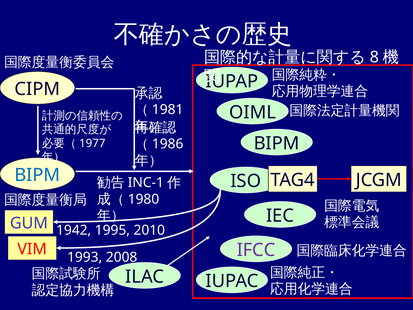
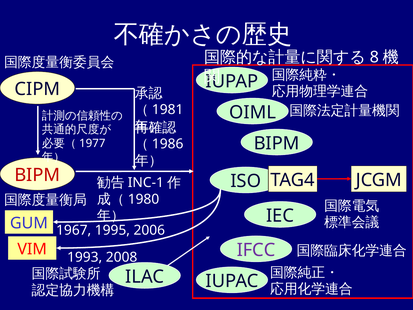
BIPM colour: blue -> red (37, 175)
1942: 1942 -> 1967 (74, 230)
2010: 2010 -> 2006 (149, 230)
